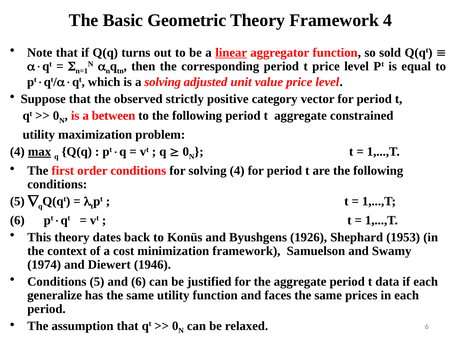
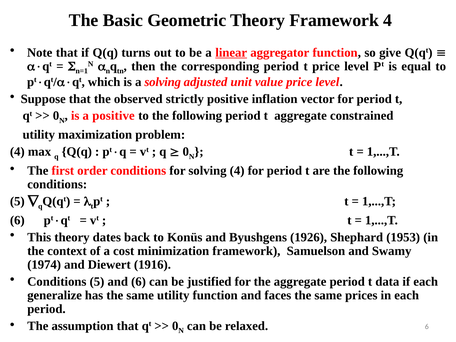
sold: sold -> give (390, 52)
category: category -> inflation (275, 99)
a between: between -> positive (113, 116)
max underline: present -> none (39, 152)
1946: 1946 -> 1916 (152, 265)
